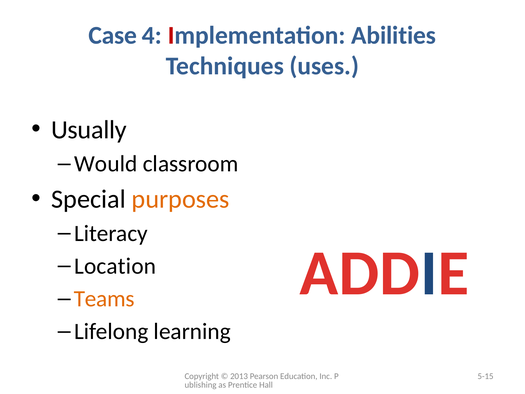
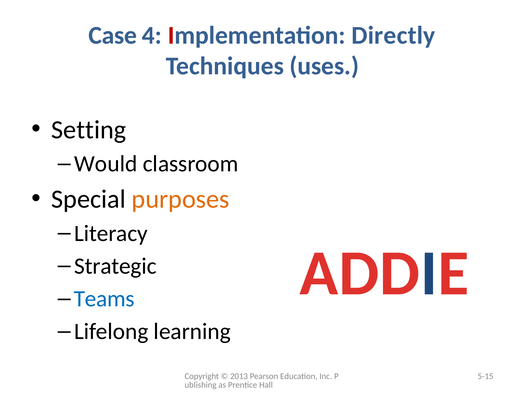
Abilities: Abilities -> Directly (393, 35)
Usually: Usually -> Setting (89, 130)
Location: Location -> Strategic (115, 266)
Teams colour: orange -> blue (104, 299)
